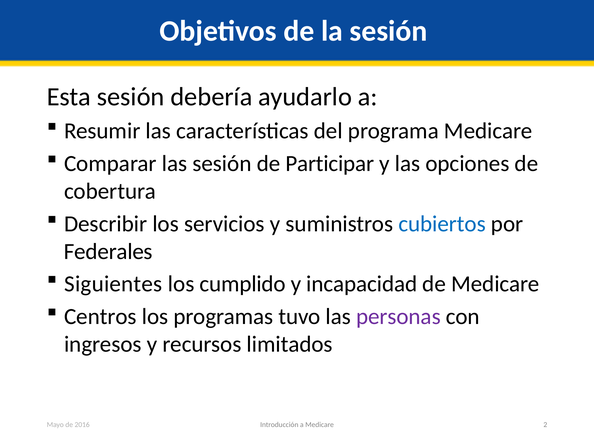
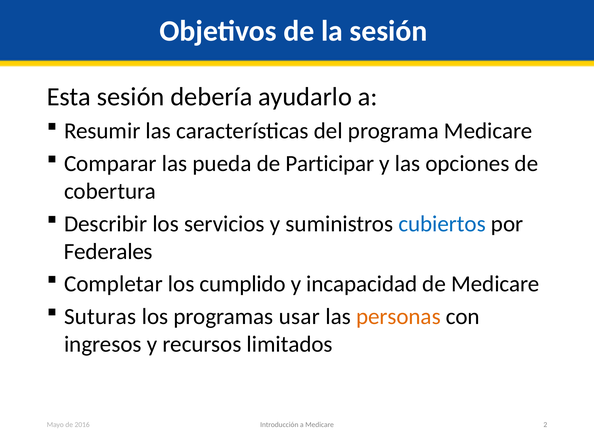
las sesión: sesión -> pueda (222, 164)
Siguientes: Siguientes -> Completar (113, 284)
Centros: Centros -> Suturas (100, 317)
tuvo: tuvo -> usar (299, 317)
personas colour: purple -> orange (398, 317)
